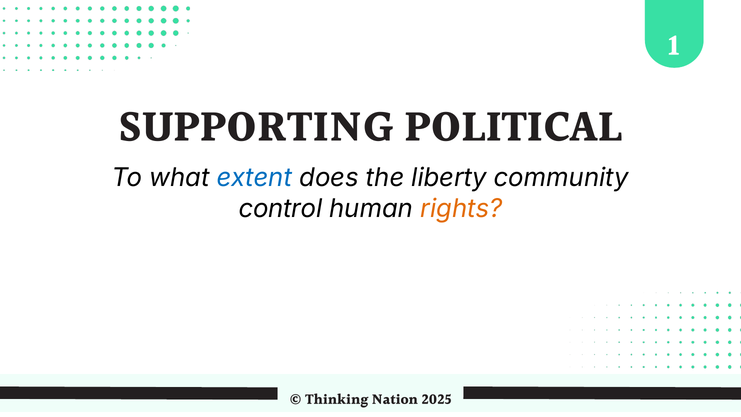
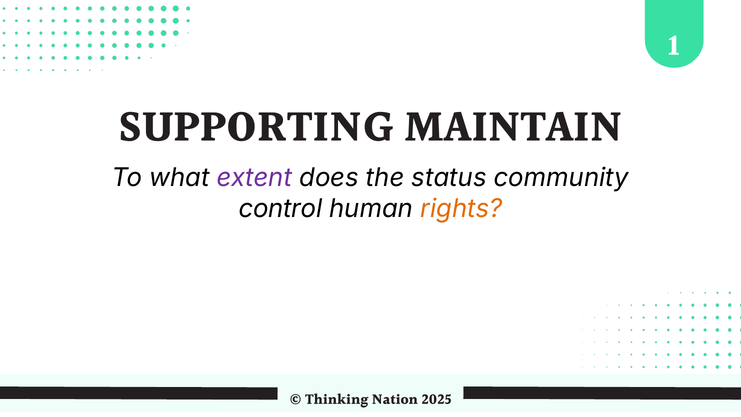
POLITICAL: POLITICAL -> MAINTAIN (514, 128)
extent colour: blue -> purple (254, 178)
liberty: liberty -> status (449, 178)
